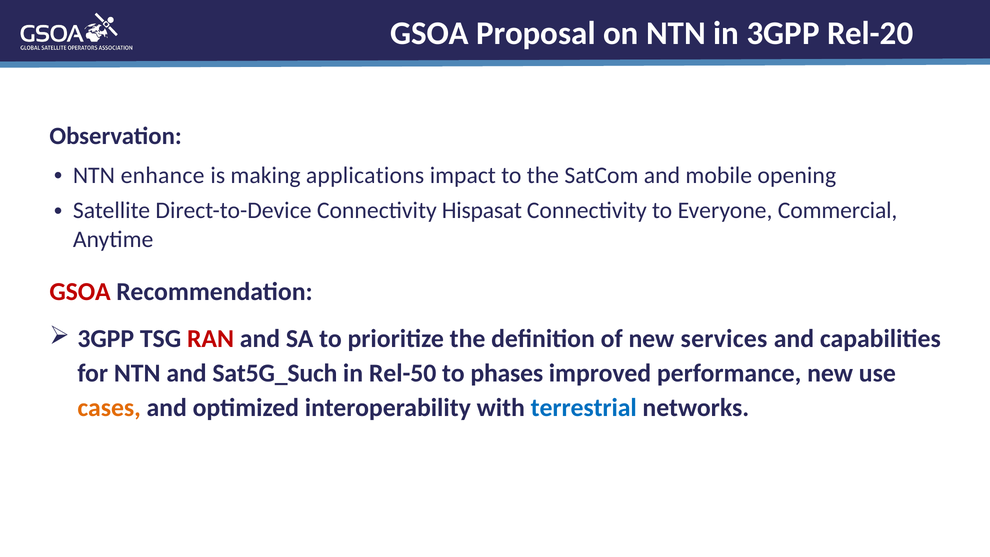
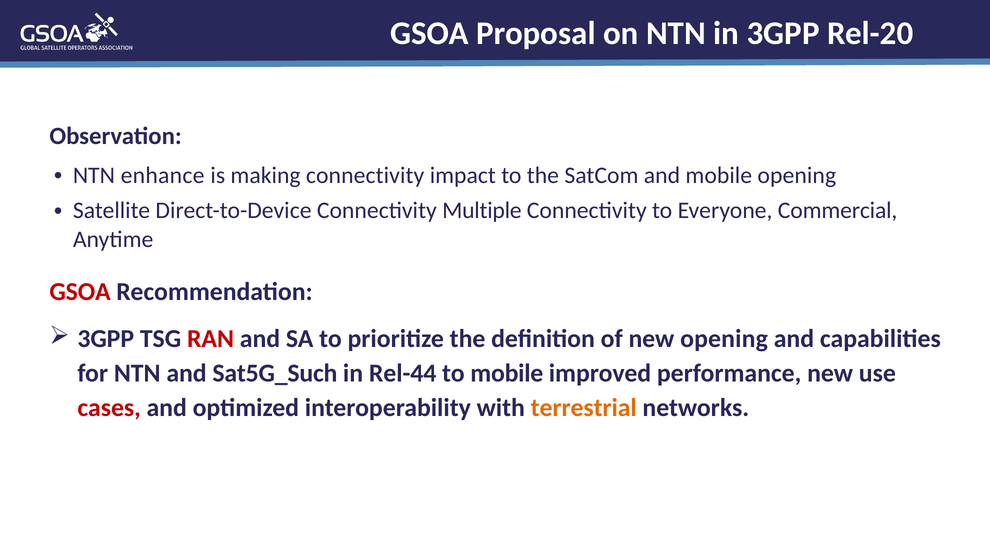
making applications: applications -> connectivity (365, 175)
Hispasat: Hispasat -> Multiple (482, 211)
new services: services -> opening (724, 338)
Rel-50: Rel-50 -> Rel-44 (403, 373)
to phases: phases -> mobile (507, 373)
cases colour: orange -> red (109, 408)
terrestrial colour: blue -> orange (584, 408)
